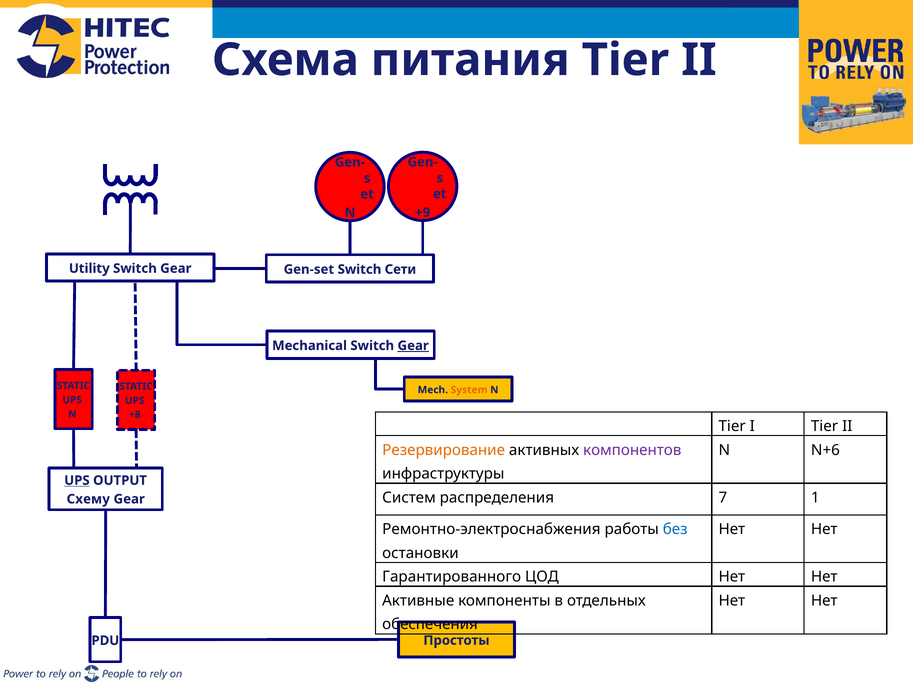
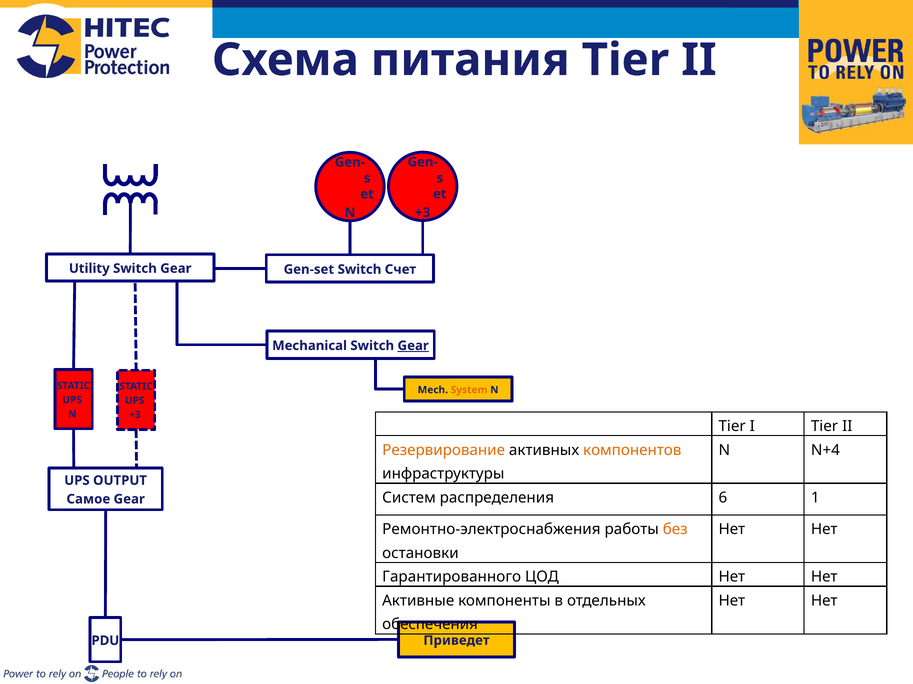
+9: +9 -> +3 (423, 213)
Сети: Сети -> Счет (400, 270)
+8: +8 -> +3 (135, 415)
компонентов colour: purple -> orange (632, 451)
N+6: N+6 -> N+4 (825, 451)
UPS underline: present -> none (77, 481)
7: 7 -> 6 (723, 498)
Схему: Схему -> Самое (88, 500)
без colour: blue -> orange (675, 530)
Простоты: Простоты -> Приведет (456, 641)
